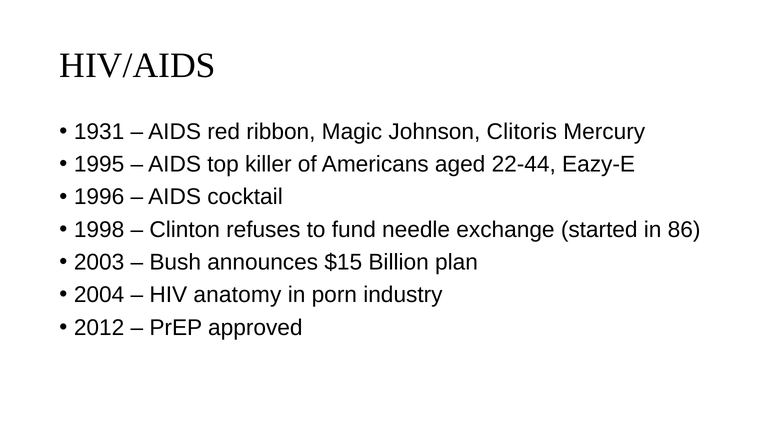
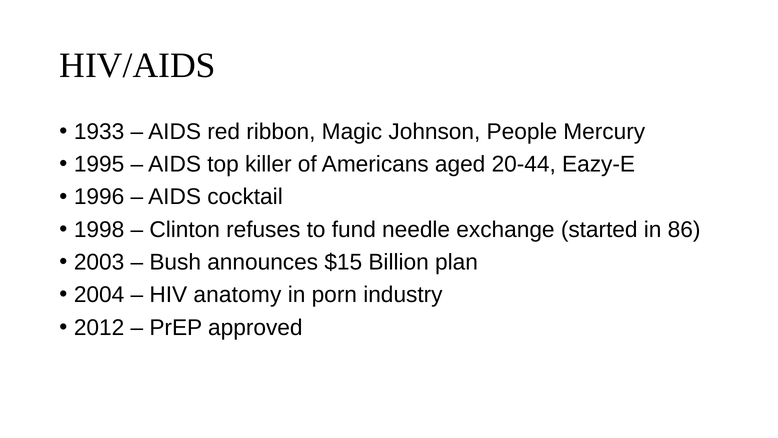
1931: 1931 -> 1933 (99, 132)
Clitoris: Clitoris -> People (522, 132)
22-44: 22-44 -> 20-44 (524, 164)
